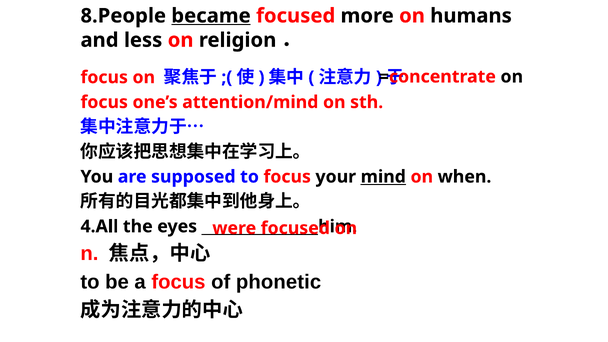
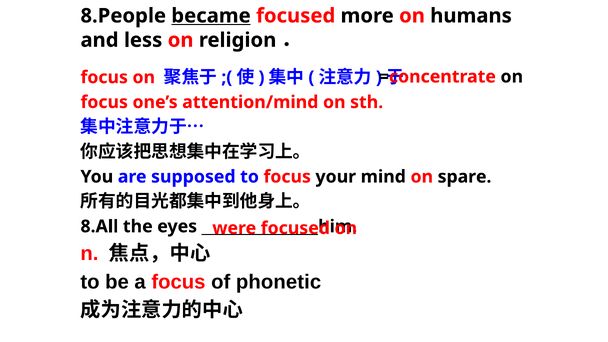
mind underline: present -> none (383, 177)
when: when -> spare (465, 177)
4.All: 4.All -> 8.All (99, 226)
